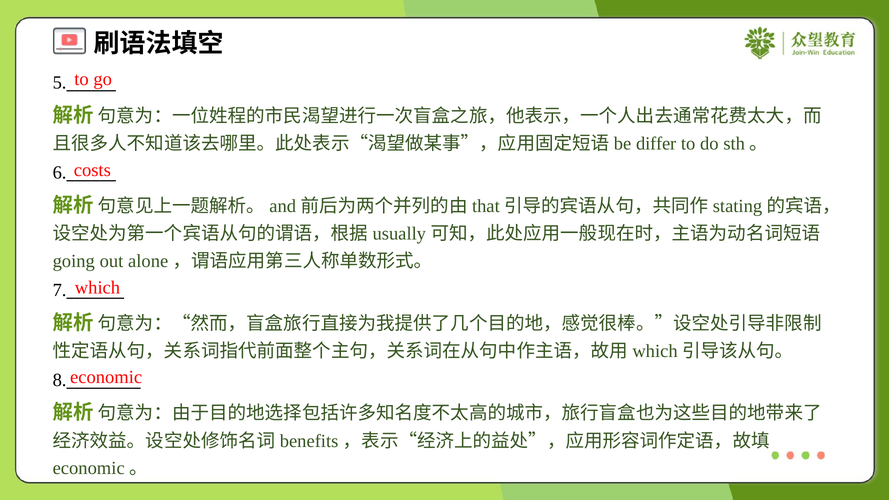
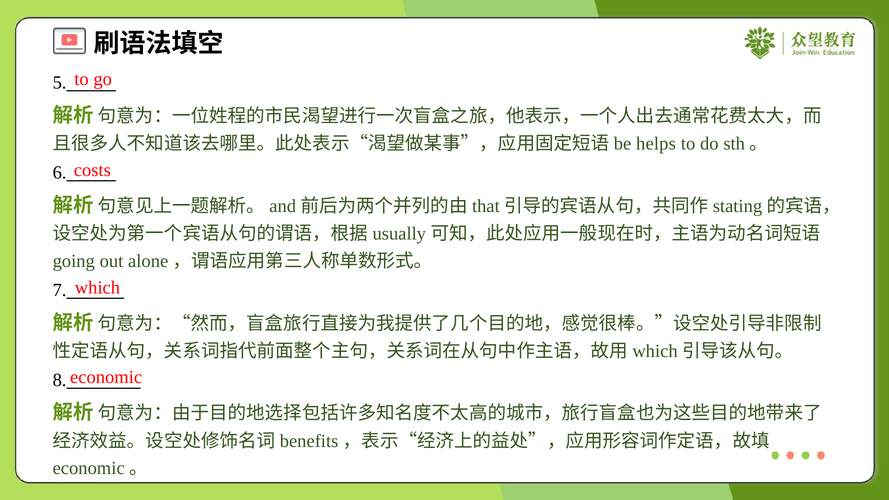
differ: differ -> helps (656, 144)
